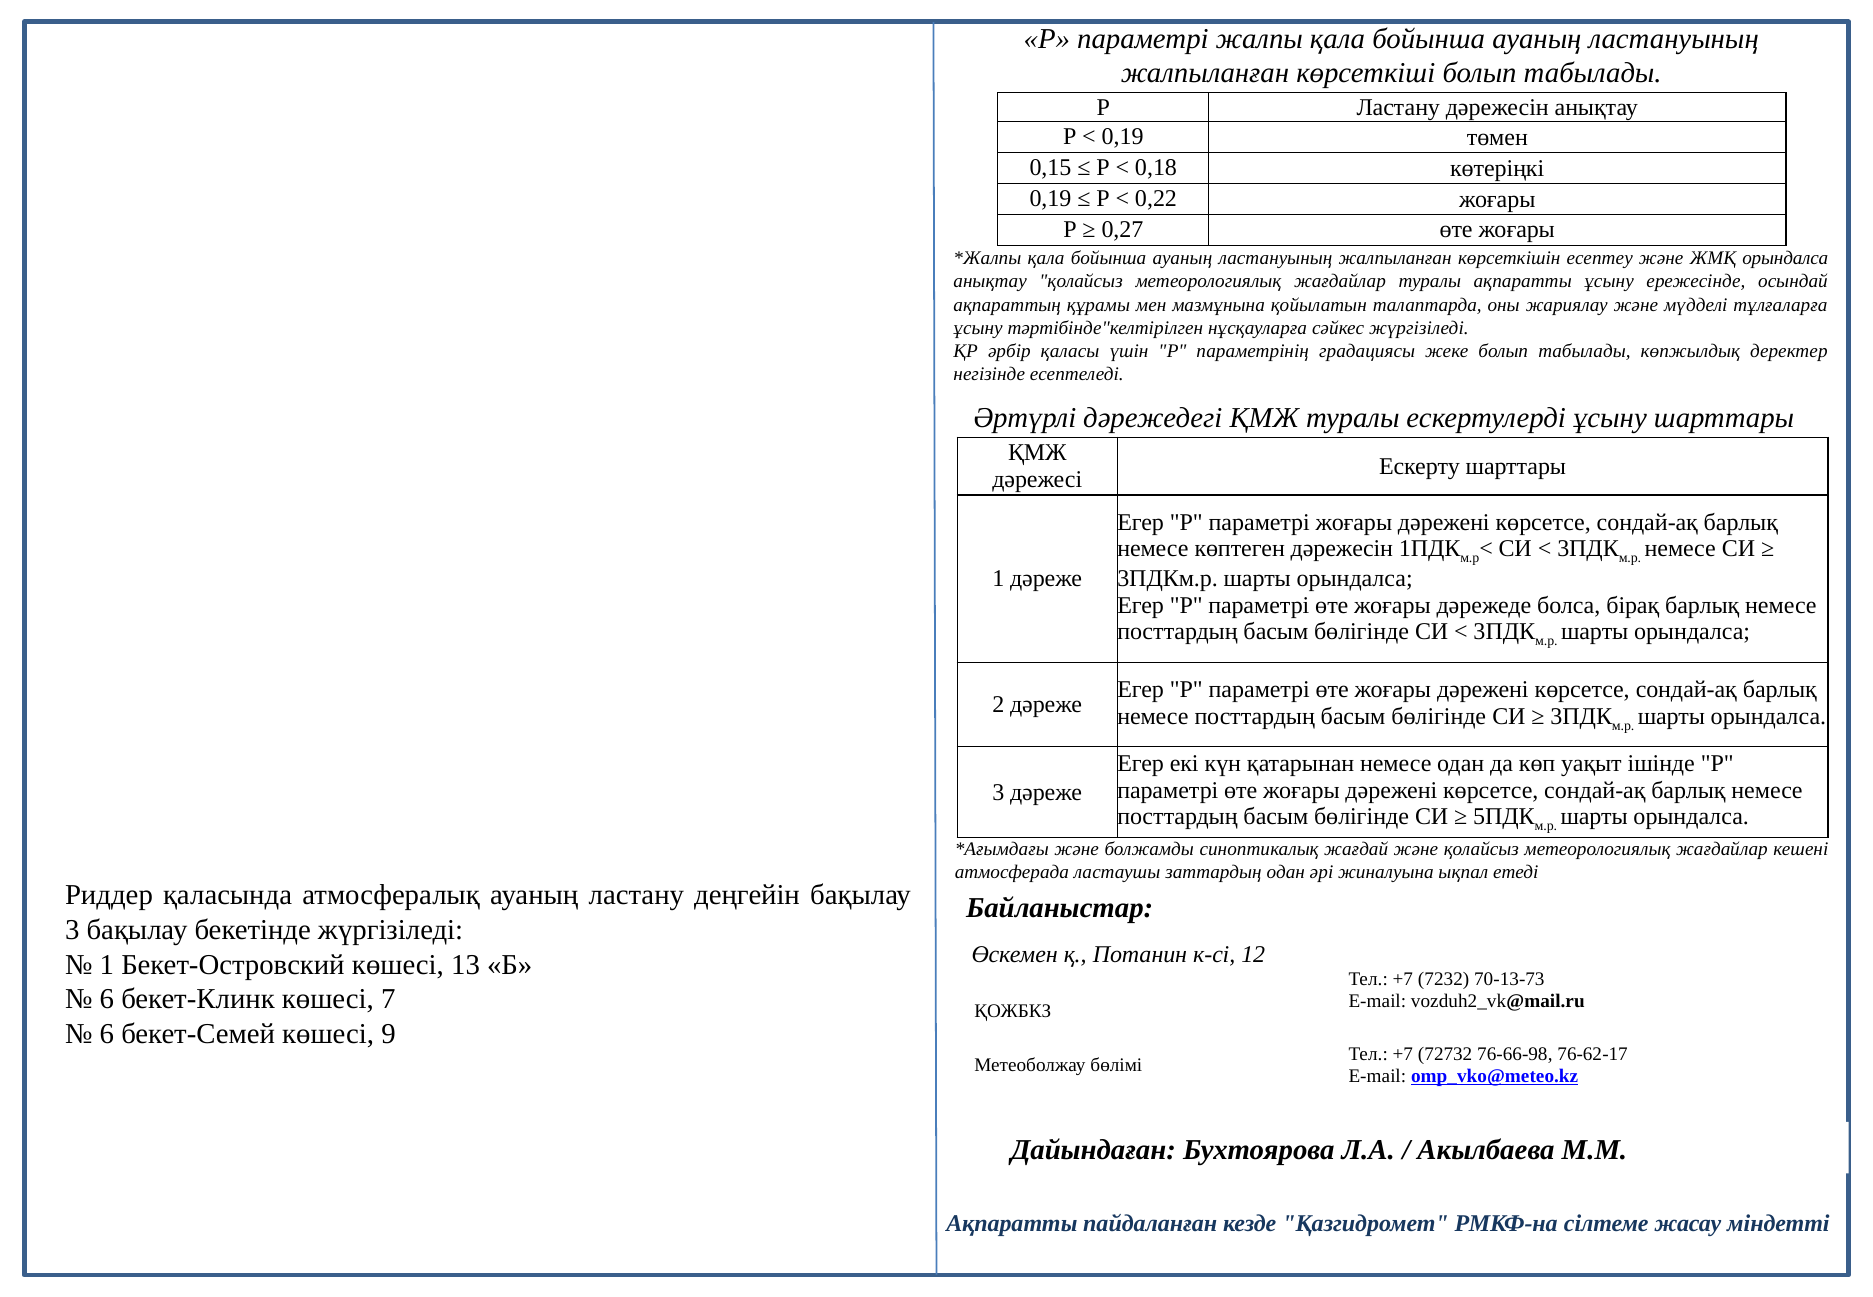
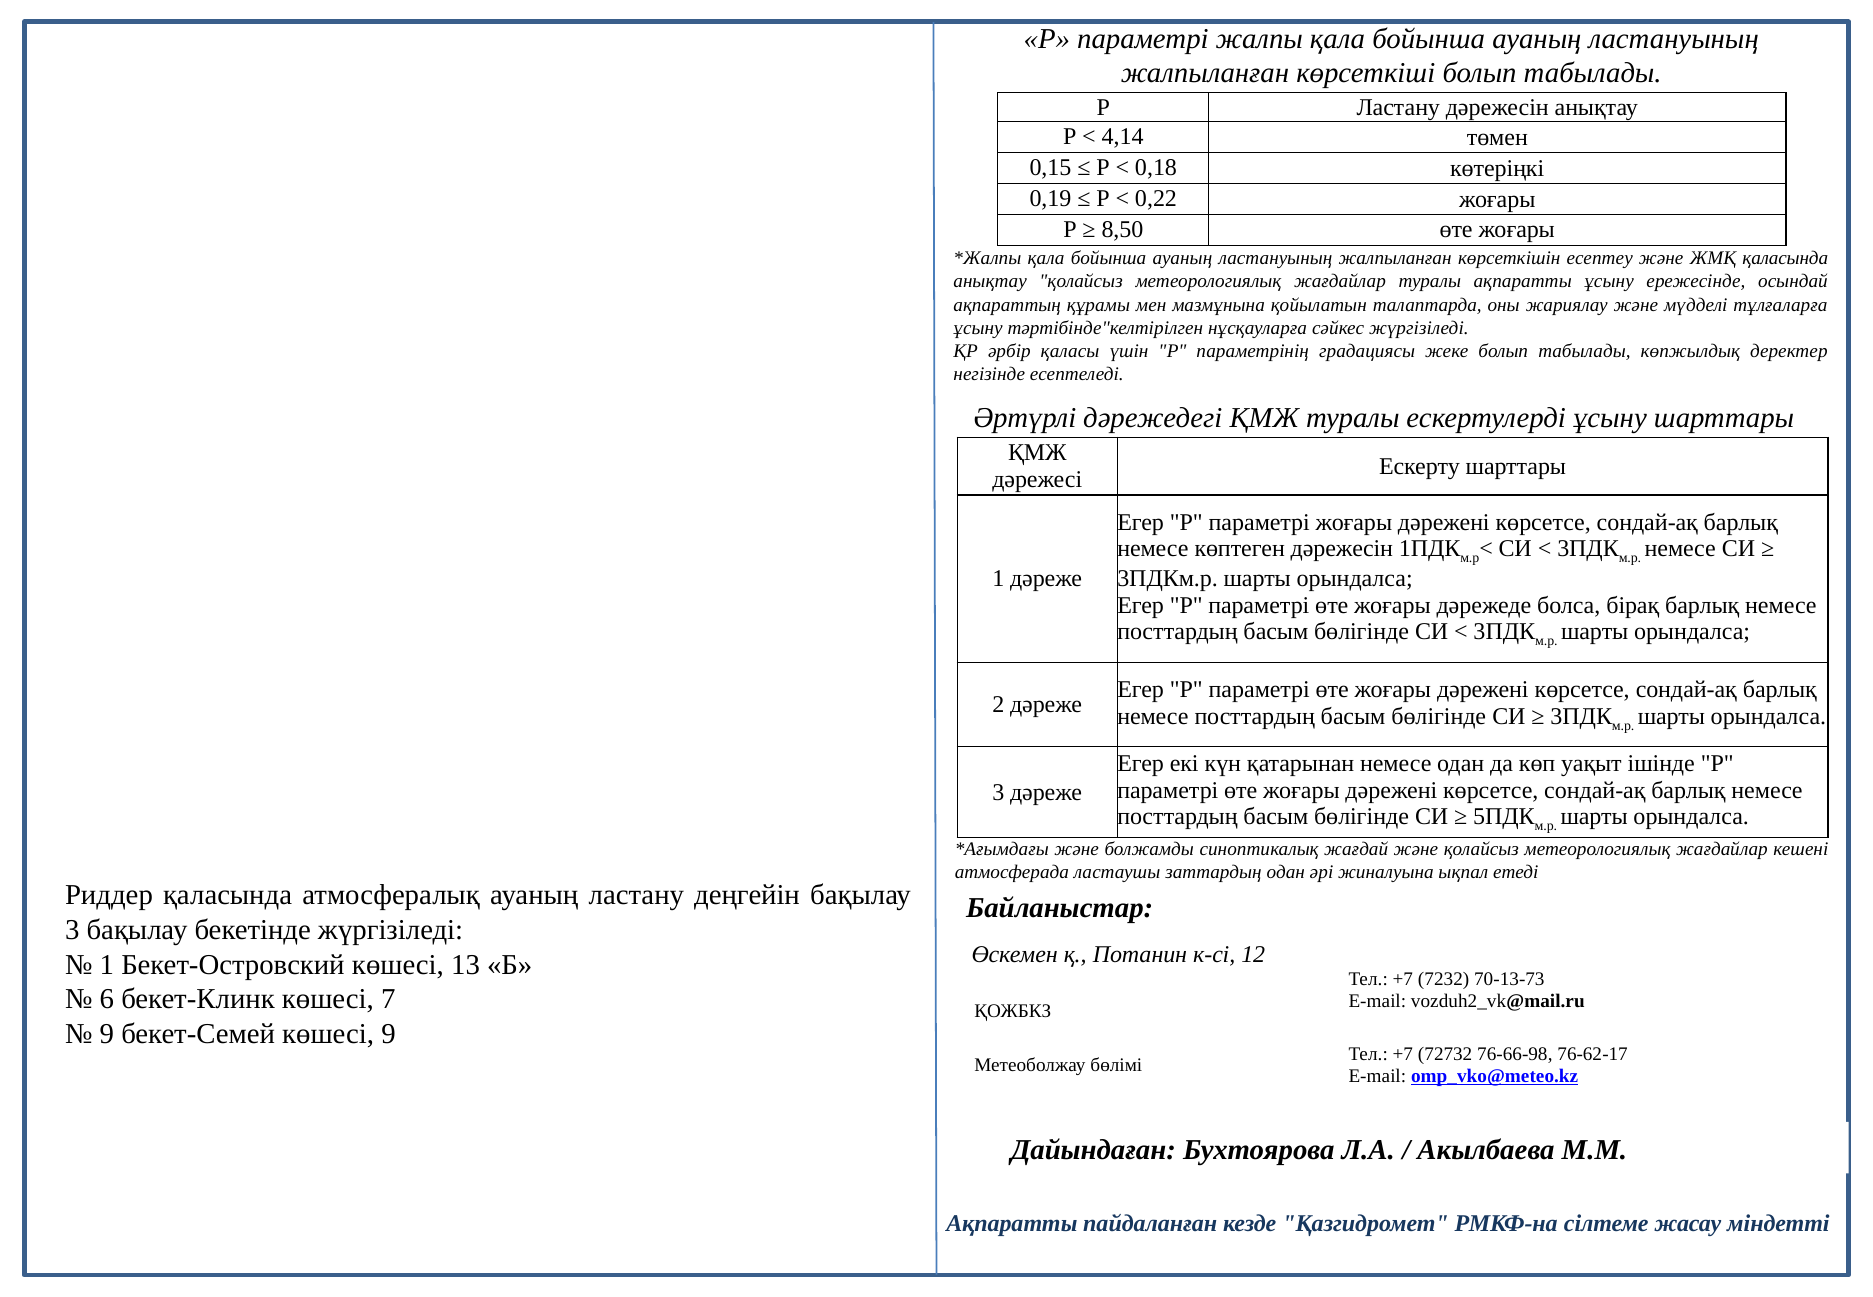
0,19: 0,19 -> 4,14 (1123, 137)
0,27: 0,27 -> 8,50 (1122, 230)
ЖМҚ орындалса: орындалса -> қаласында (1785, 259)
6: 6 -> 9 (107, 1033)
